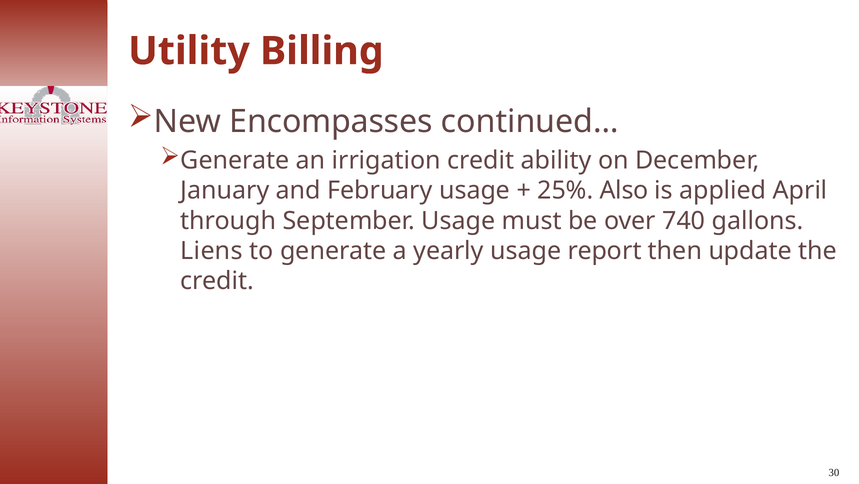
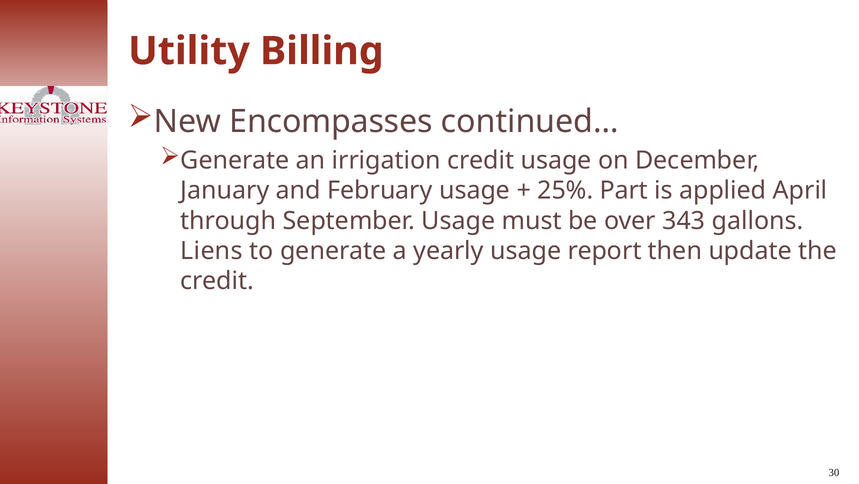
credit ability: ability -> usage (556, 160)
Also: Also -> Part (624, 190)
740: 740 -> 343 (684, 220)
